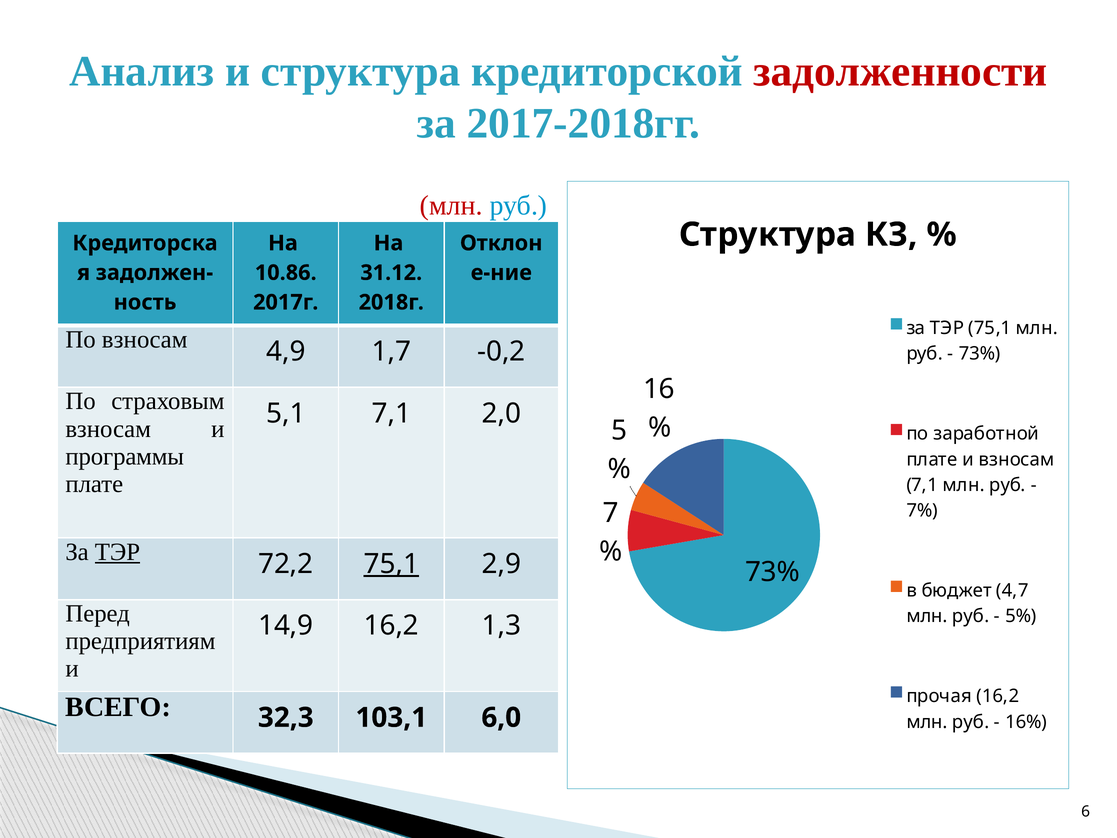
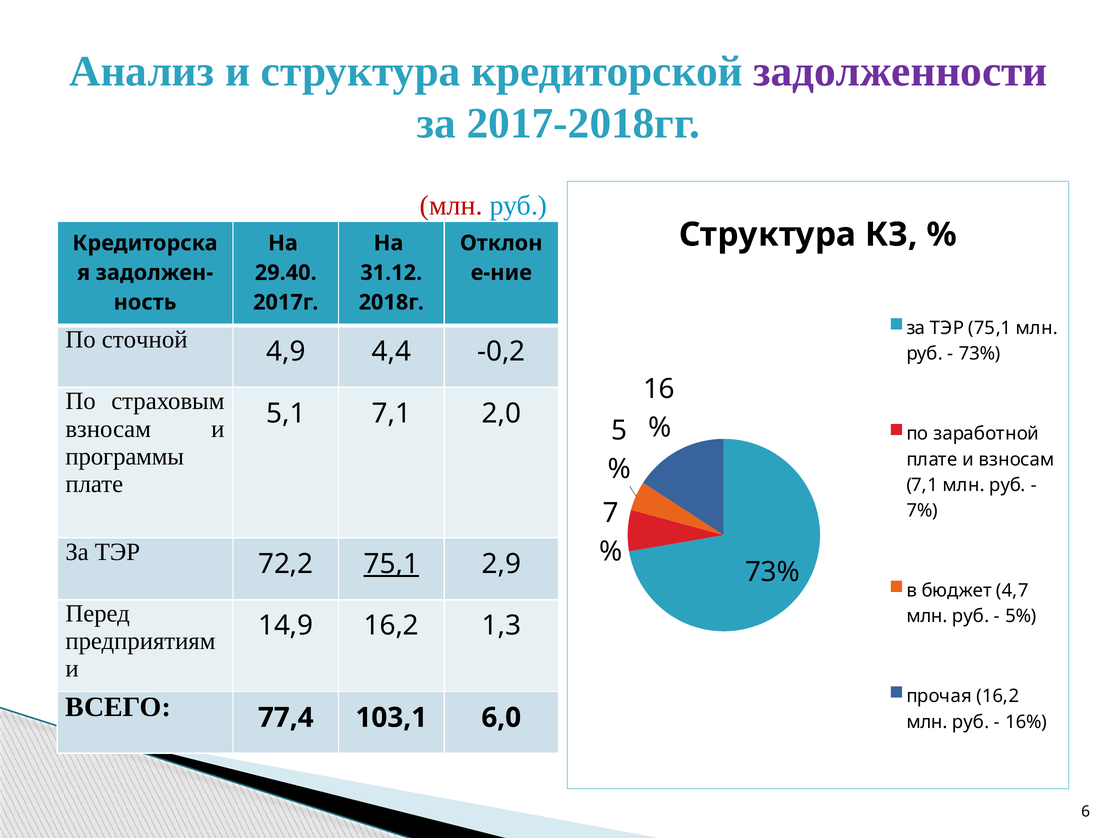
задолженности colour: red -> purple (900, 71)
10.86: 10.86 -> 29.40 (286, 273)
По взносам: взносам -> сточной (145, 339)
1,7: 1,7 -> 4,4 (391, 352)
ТЭР underline: present -> none (117, 552)
32,3: 32,3 -> 77,4 (286, 717)
